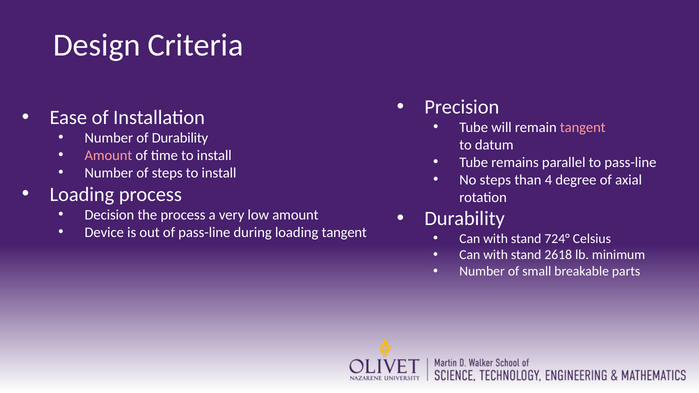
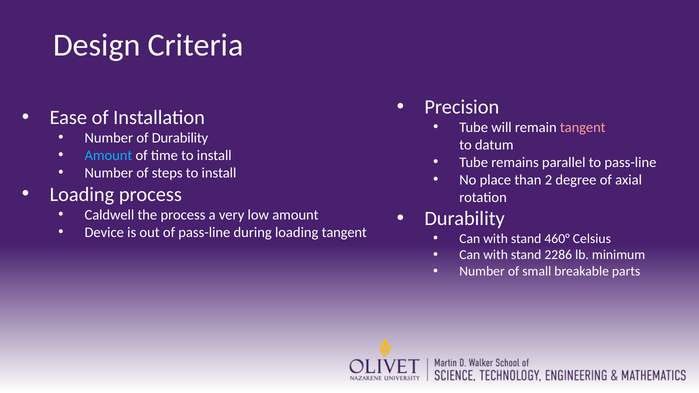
Amount colour: pink -> light blue (108, 156)
No steps: steps -> place (495, 180)
4: 4 -> 2 (548, 180)
Decision: Decision -> Caldwell (109, 215)
724°: 724° -> 460° (557, 239)
2618: 2618 -> 2286 (558, 255)
